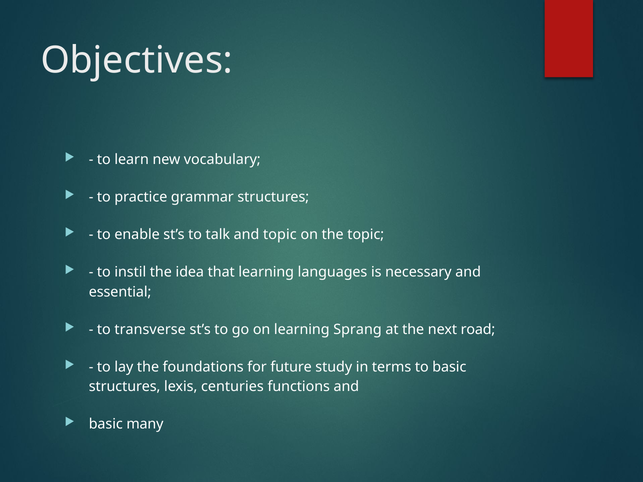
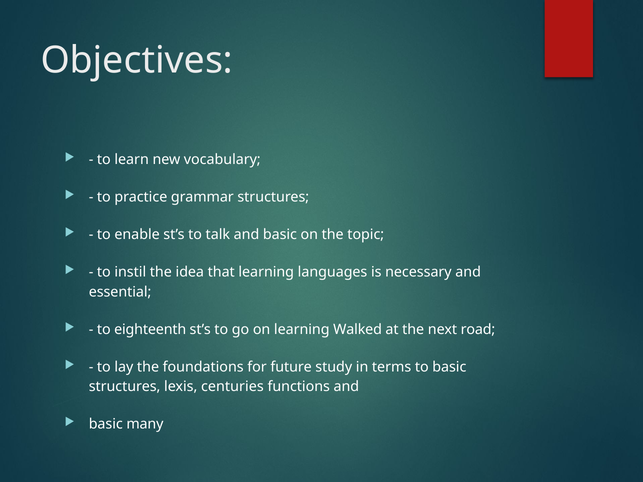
and topic: topic -> basic (280, 235)
transverse: transverse -> eighteenth (150, 330)
Sprang: Sprang -> Walked (358, 330)
